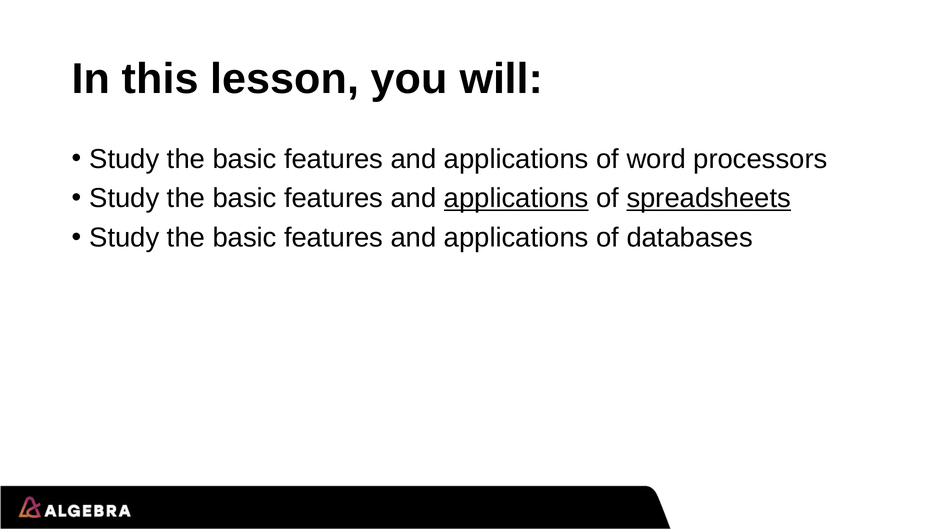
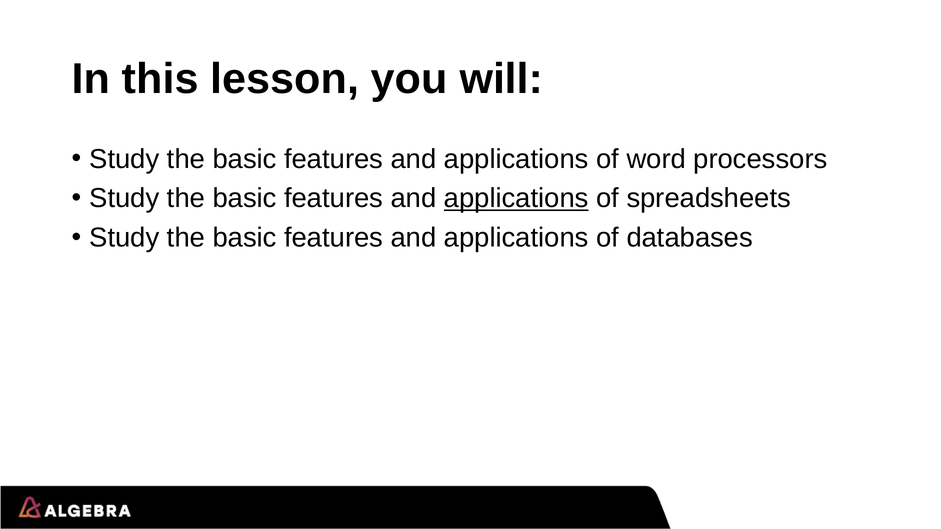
spreadsheets underline: present -> none (709, 199)
